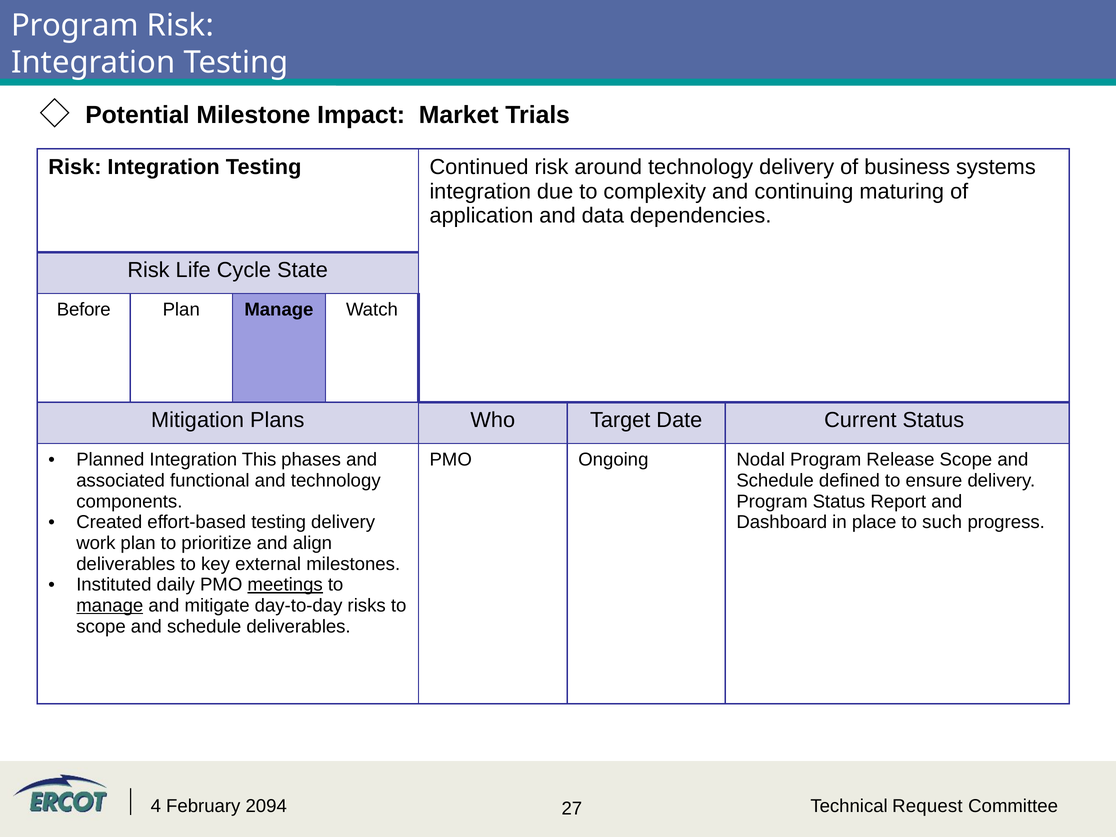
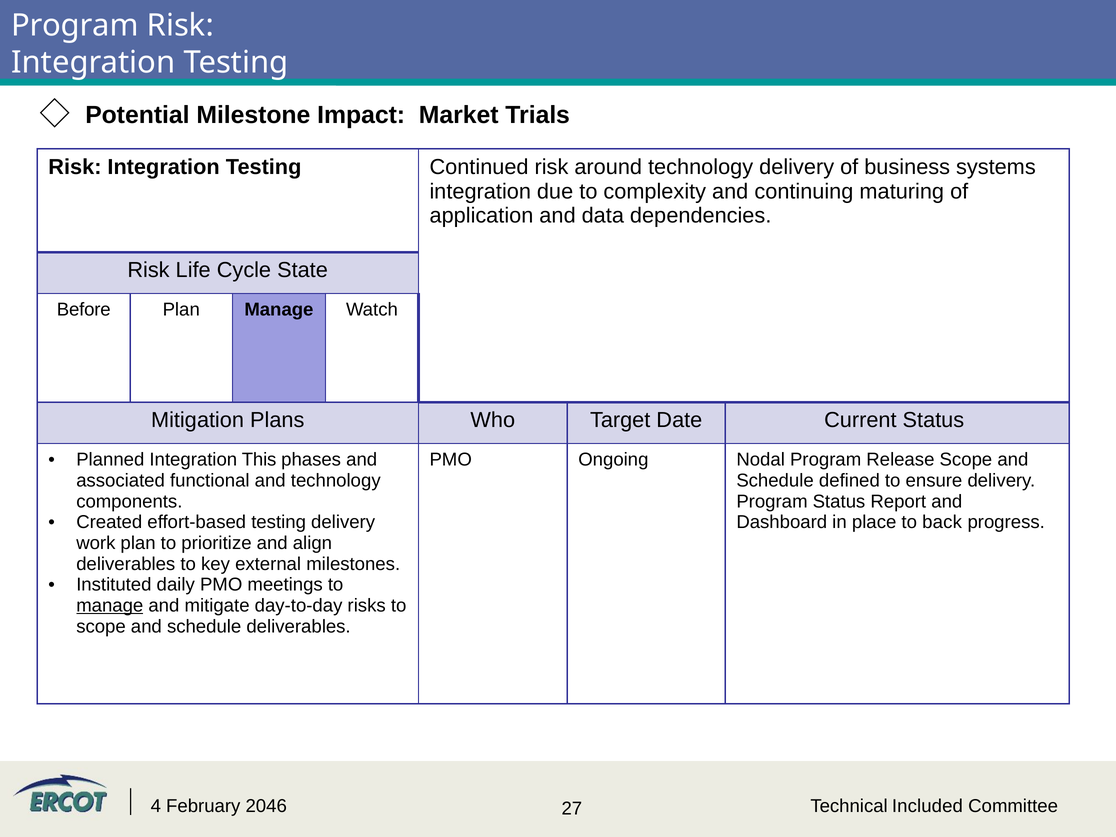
such: such -> back (942, 522)
meetings underline: present -> none (285, 585)
2094: 2094 -> 2046 (266, 806)
Request: Request -> Included (927, 806)
